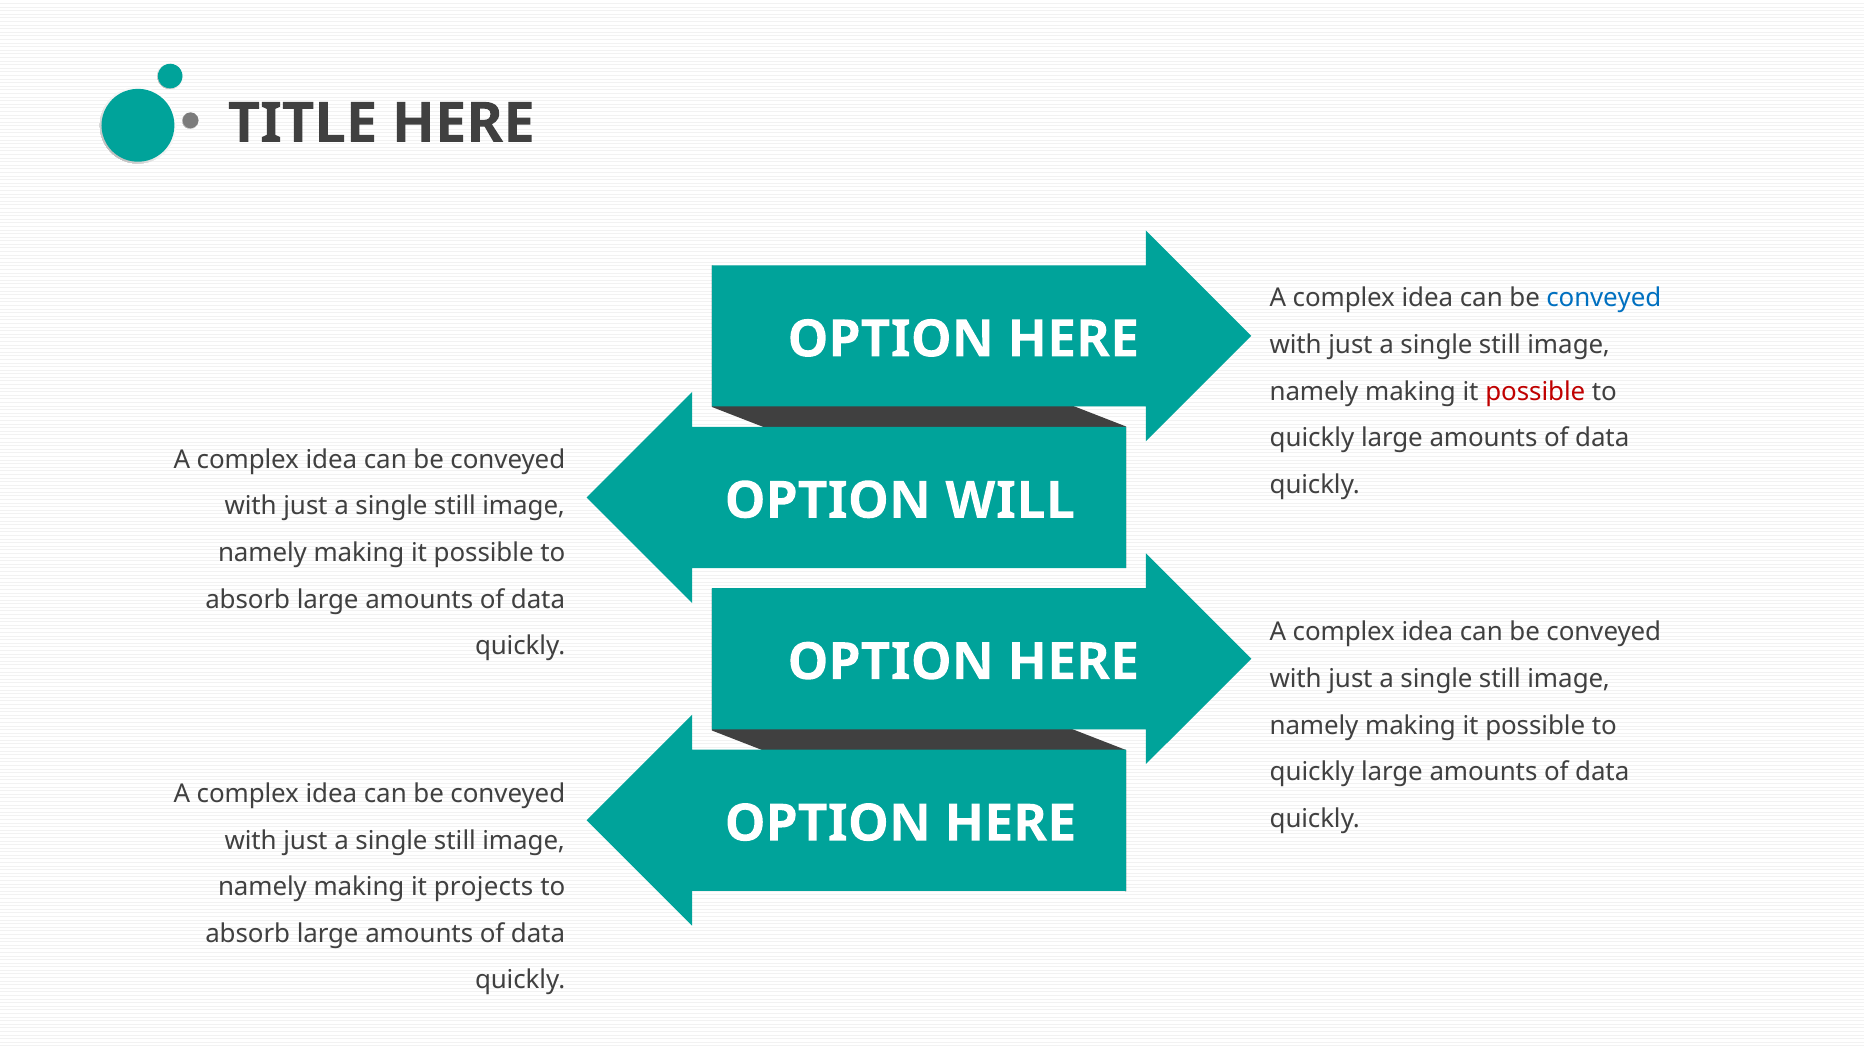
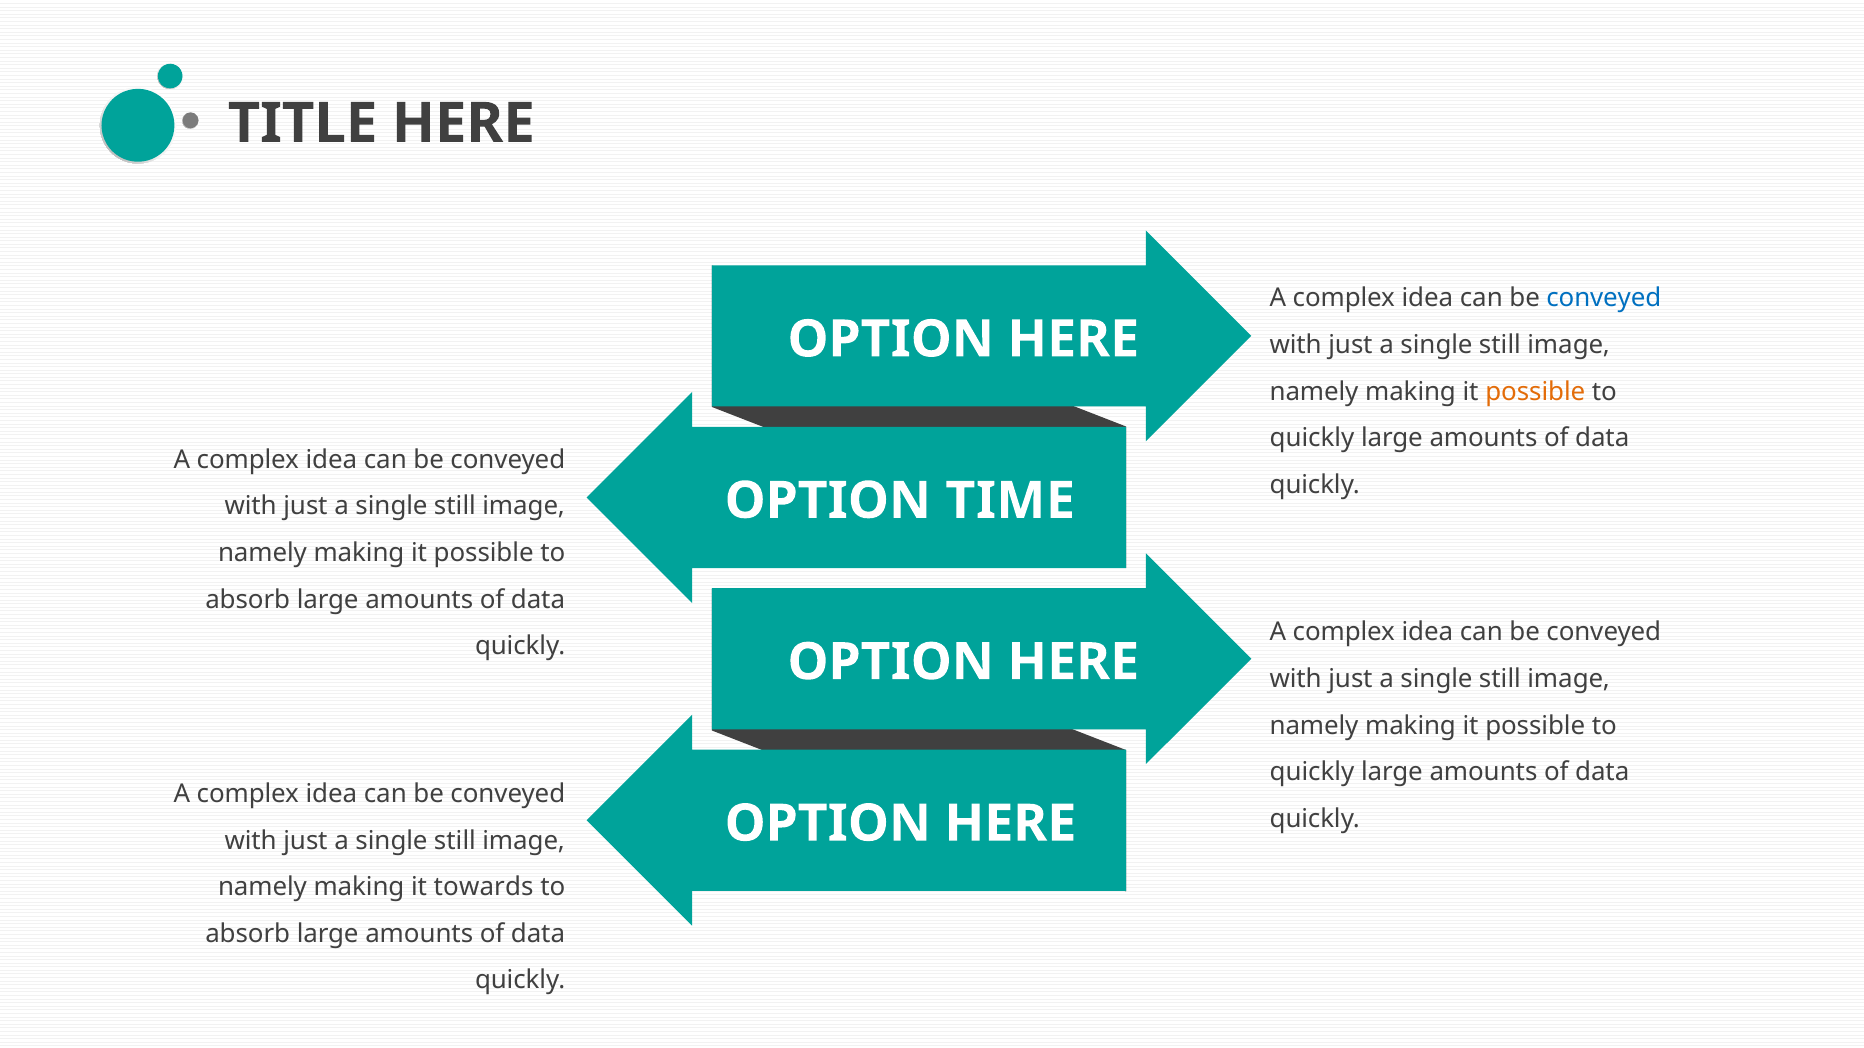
possible colour: red -> orange (1535, 392)
WILL: WILL -> TIME (1010, 501)
projects: projects -> towards (484, 888)
